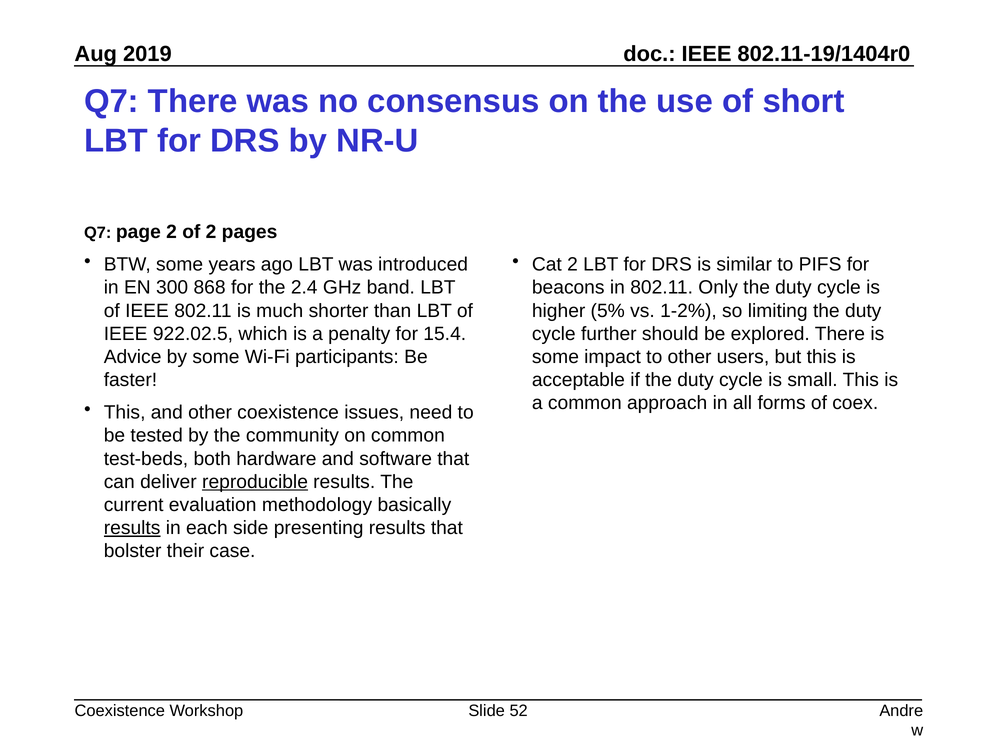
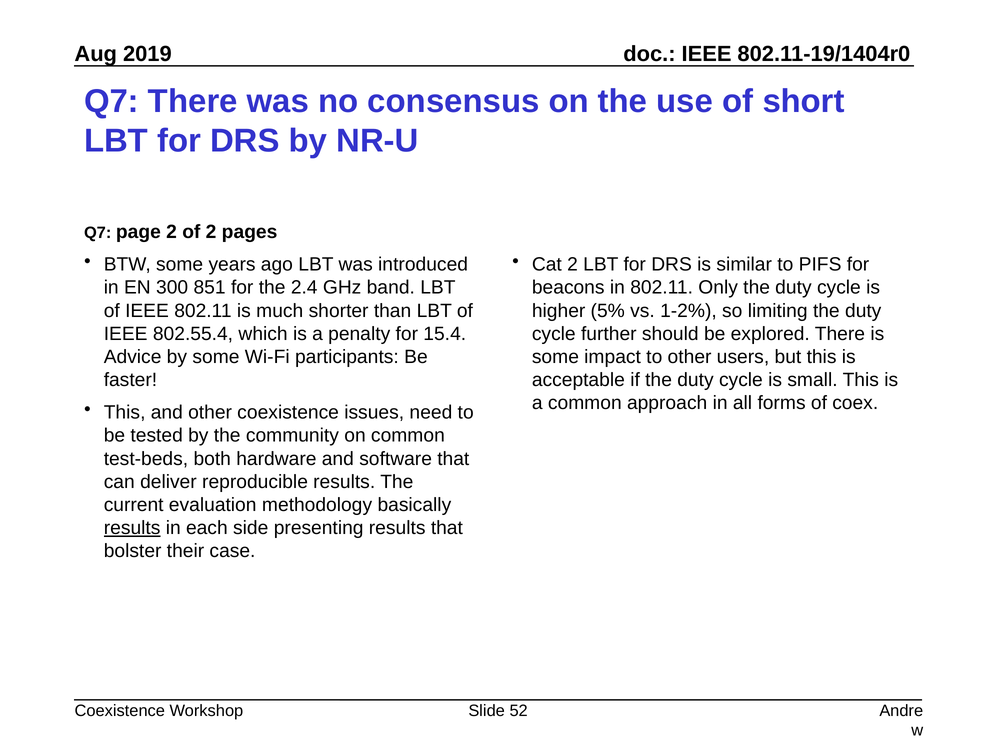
868: 868 -> 851 (210, 288)
922.02.5: 922.02.5 -> 802.55.4 (193, 334)
reproducible underline: present -> none (255, 482)
